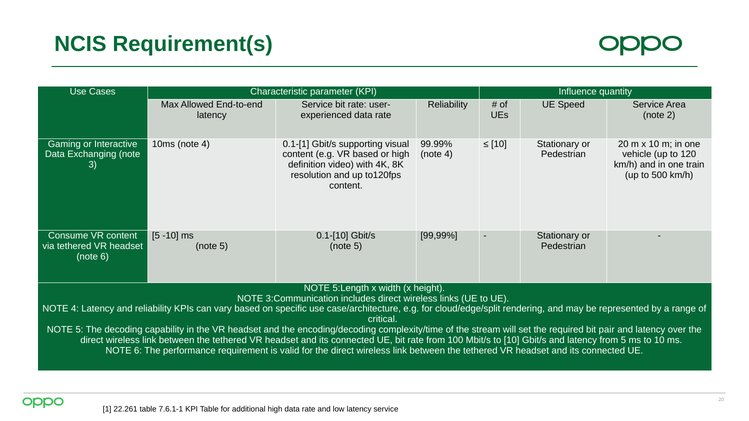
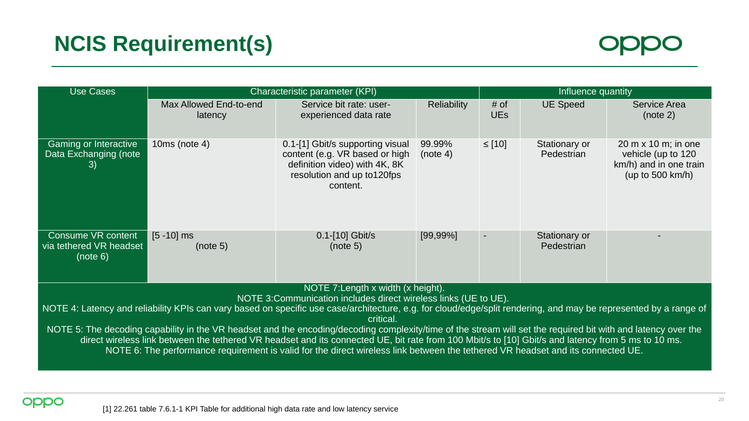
5:Length: 5:Length -> 7:Length (351, 288)
bit pair: pair -> with (607, 330)
